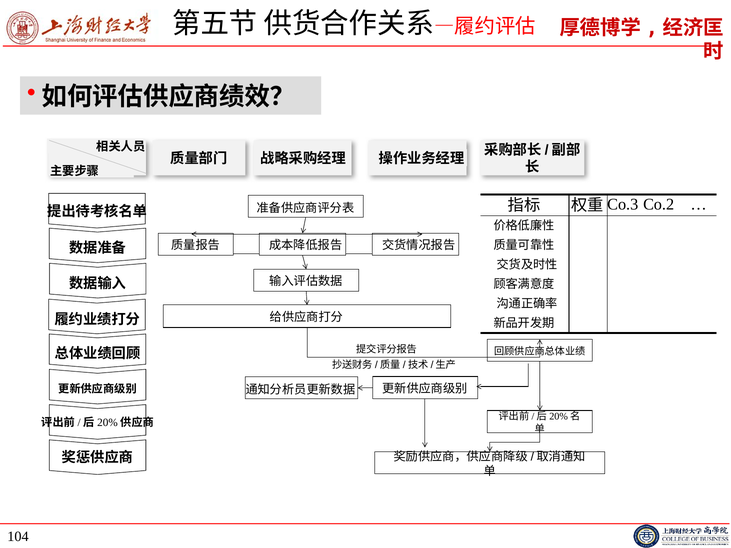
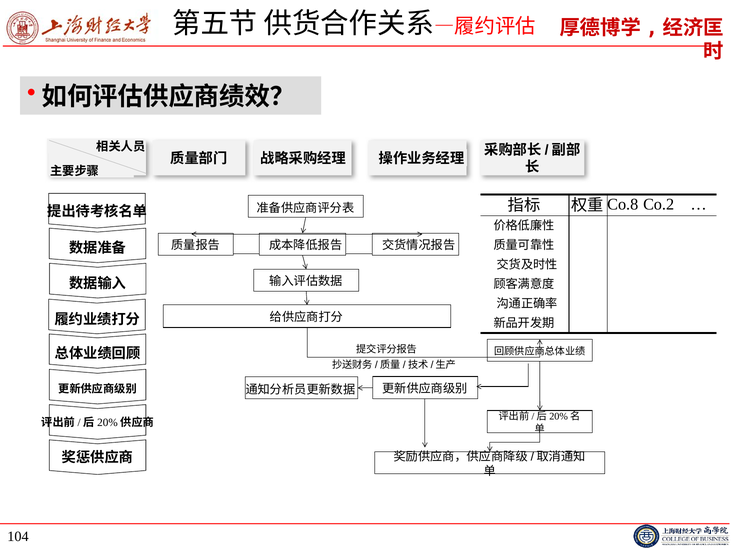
Co.3: Co.3 -> Co.8 (623, 204)
